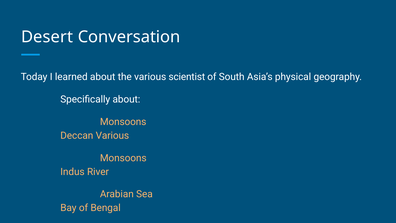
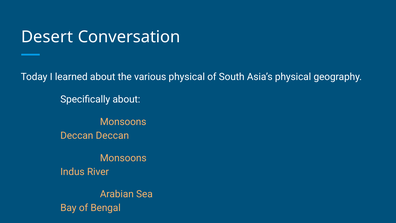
various scientist: scientist -> physical (187, 77)
Deccan Various: Various -> Deccan (112, 135)
